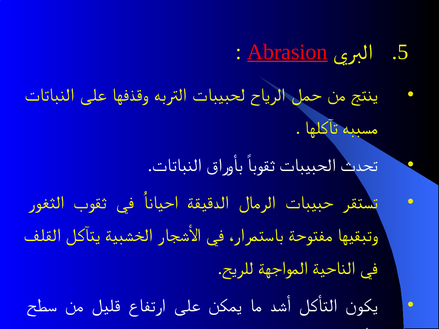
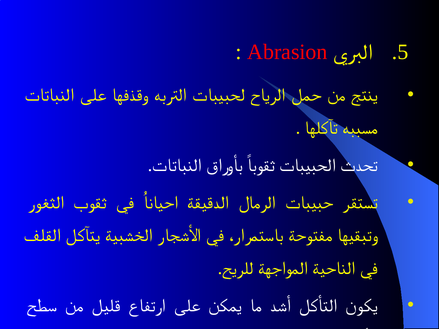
Abrasion underline: present -> none (287, 52)
